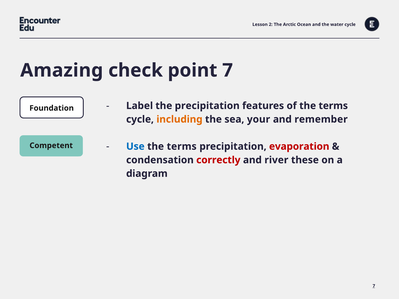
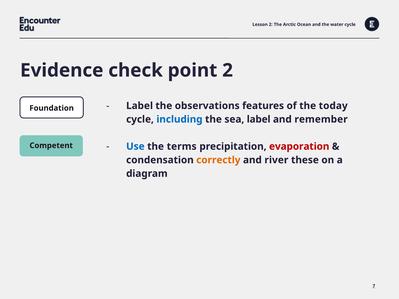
Amazing: Amazing -> Evidence (62, 70)
point 7: 7 -> 2 (228, 70)
the precipitation: precipitation -> observations (207, 106)
of the terms: terms -> today (333, 106)
including colour: orange -> blue (179, 119)
sea your: your -> label (259, 119)
correctly colour: red -> orange (218, 160)
